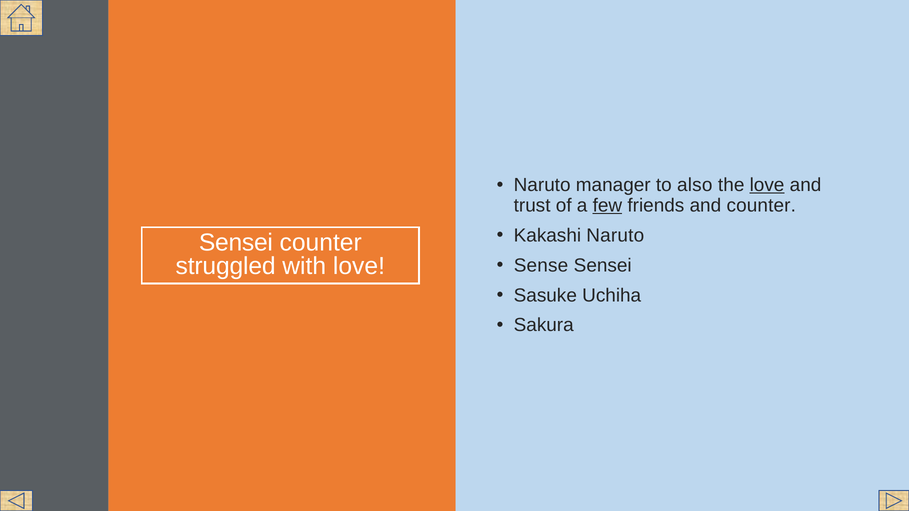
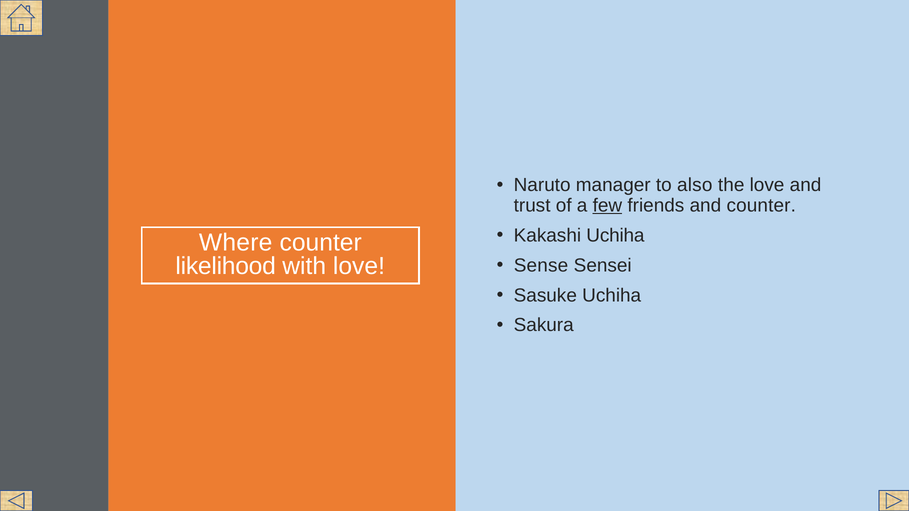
love underline: present -> none (767, 185)
Kakashi Naruto: Naruto -> Uchiha (615, 236)
Sensei: Sensei -> Where (236, 243)
struggled: struggled -> likelihood (226, 266)
